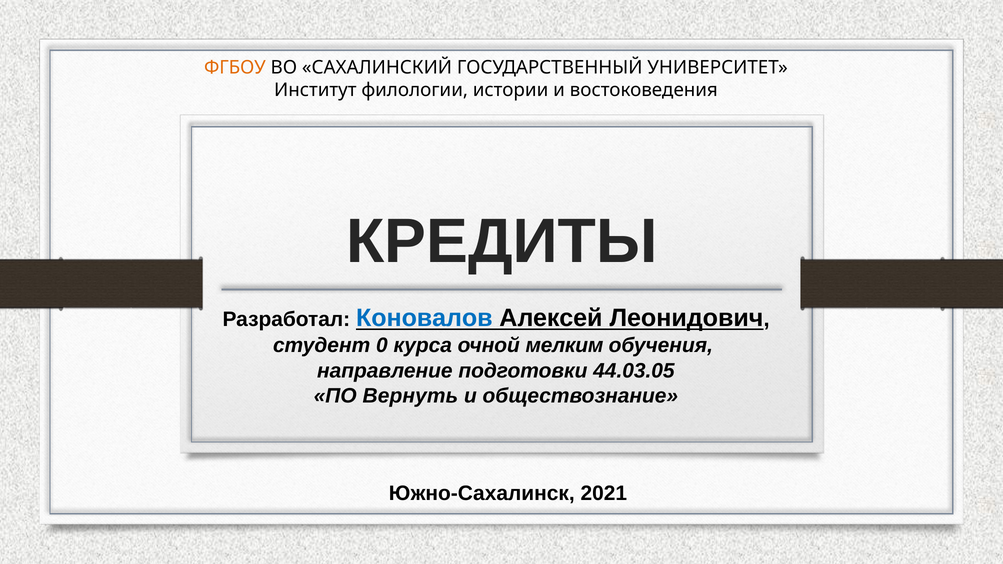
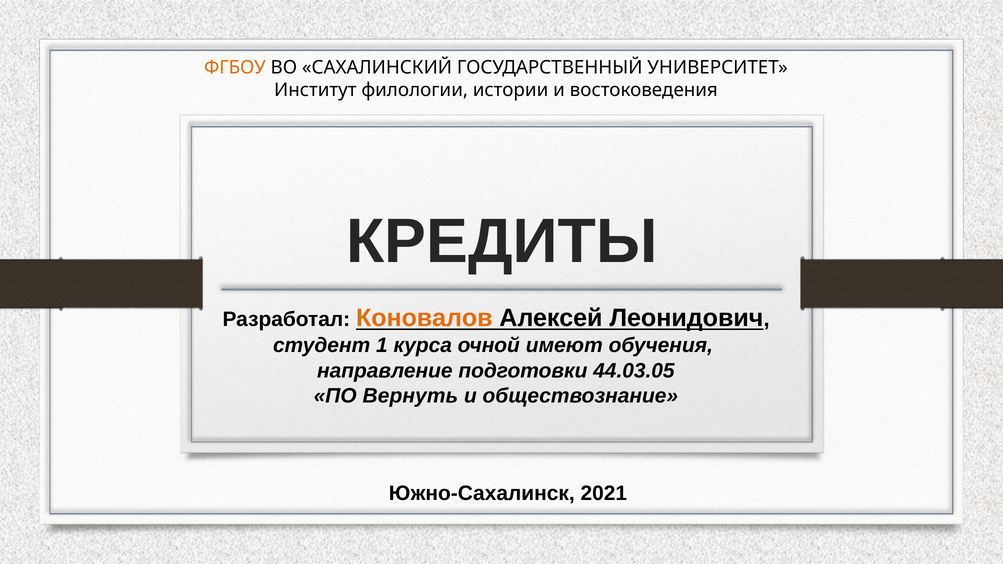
Коновалов colour: blue -> orange (424, 318)
0: 0 -> 1 (382, 346)
мелким: мелким -> имеют (564, 346)
